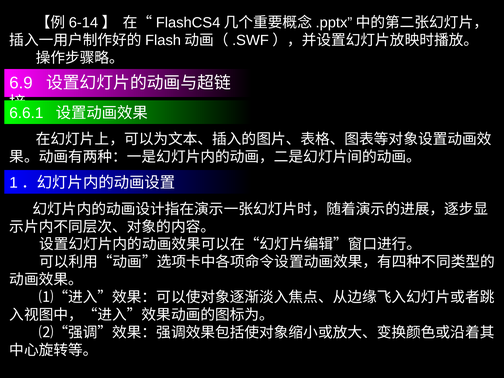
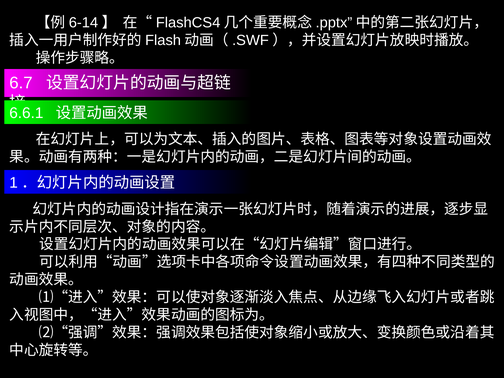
6.9: 6.9 -> 6.7 (21, 83)
